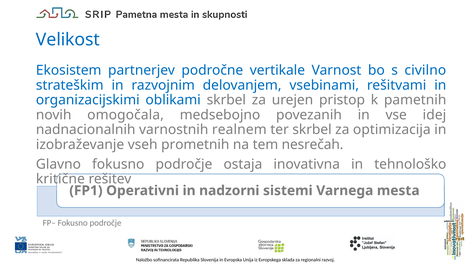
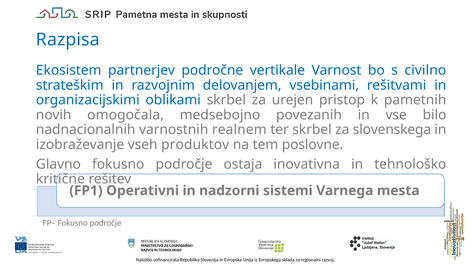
Velikost: Velikost -> Razpisa (68, 40)
idej: idej -> bilo (435, 115)
optimizacija: optimizacija -> slovenskega (392, 130)
prometnih: prometnih -> produktov (195, 145)
nesrečah: nesrečah -> poslovne (313, 145)
